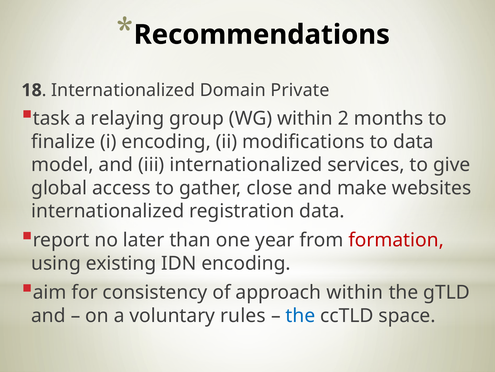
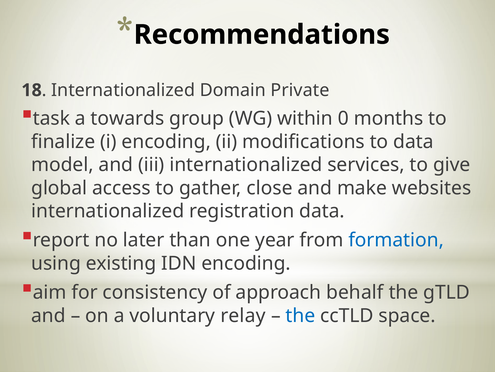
relaying: relaying -> towards (127, 118)
2: 2 -> 0 (343, 118)
formation colour: red -> blue (396, 240)
approach within: within -> behalf (355, 292)
rules: rules -> relay (243, 315)
